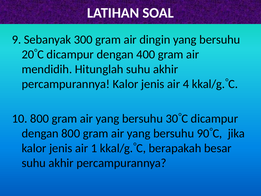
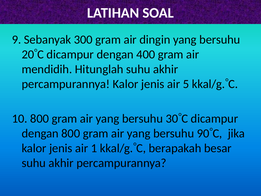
4: 4 -> 5 (186, 84)
